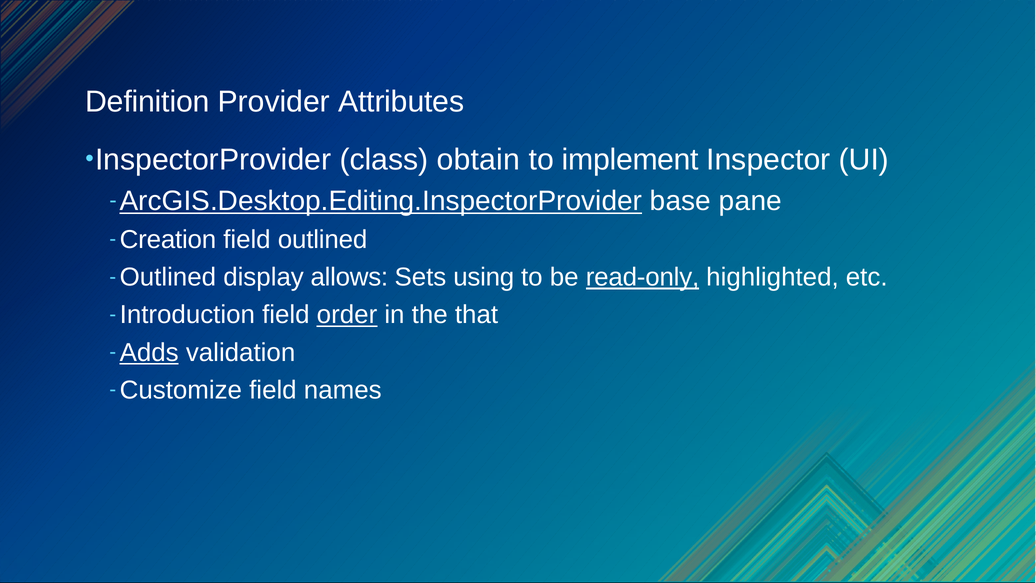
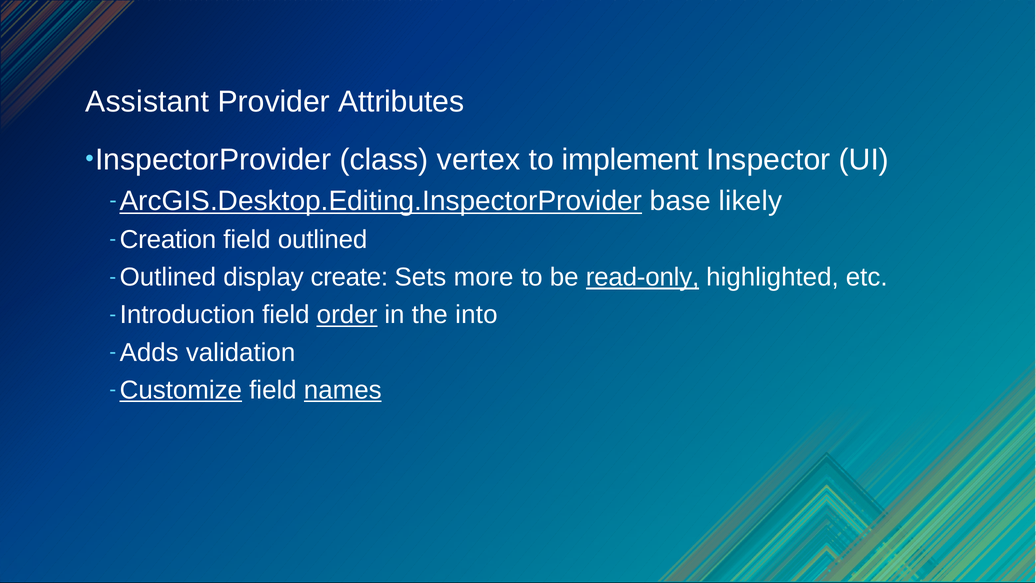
Definition: Definition -> Assistant (147, 102)
obtain: obtain -> vertex (478, 160)
pane: pane -> likely (750, 201)
allows: allows -> create (349, 277)
using: using -> more (484, 277)
that: that -> into (476, 315)
Adds underline: present -> none (149, 352)
Customize underline: none -> present (181, 390)
names underline: none -> present (343, 390)
